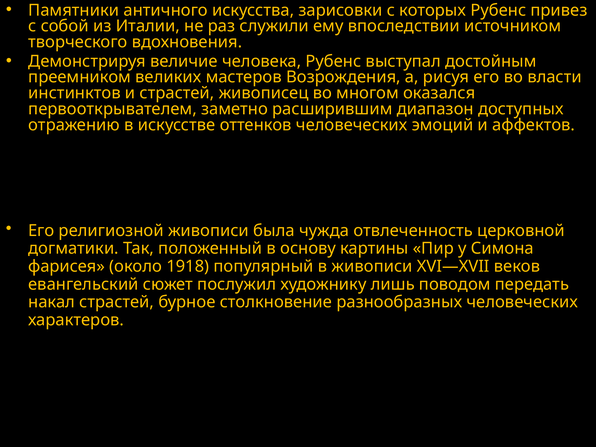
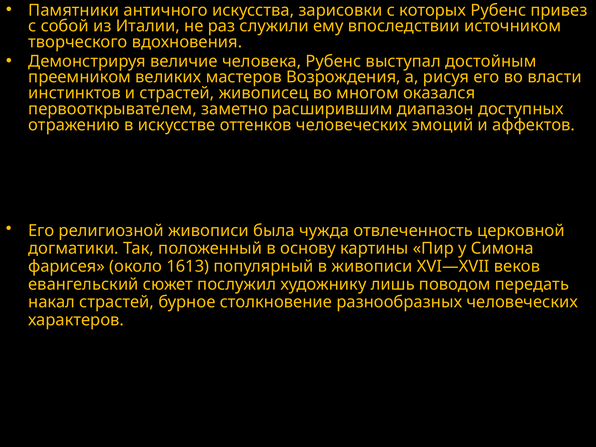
1918: 1918 -> 1613 (188, 266)
